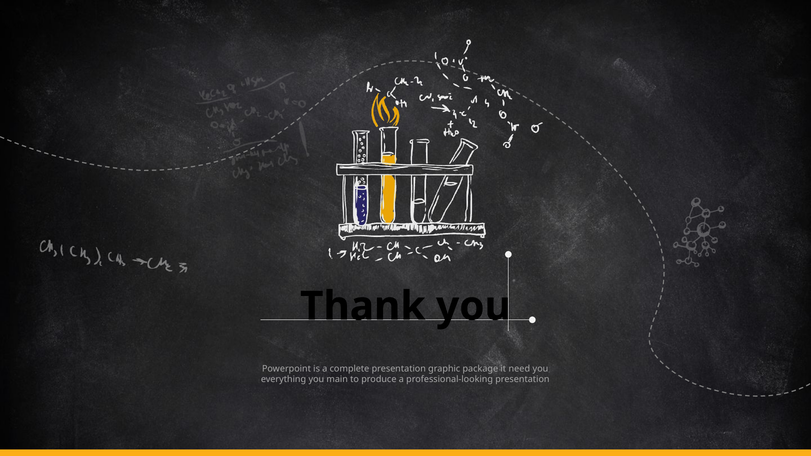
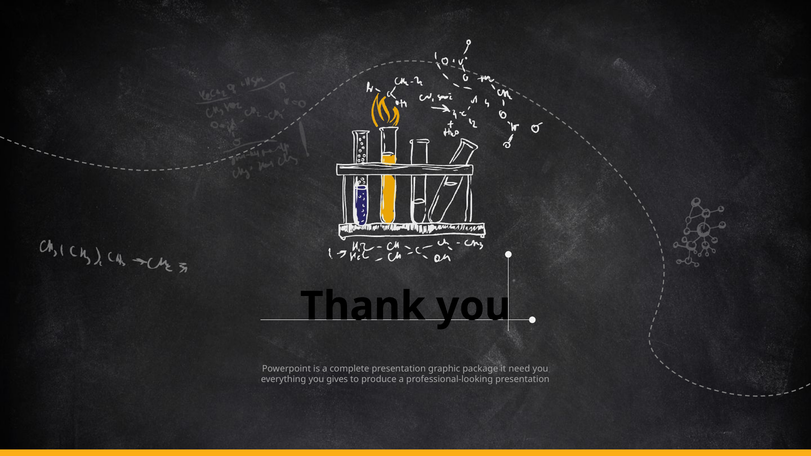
main: main -> gives (337, 380)
